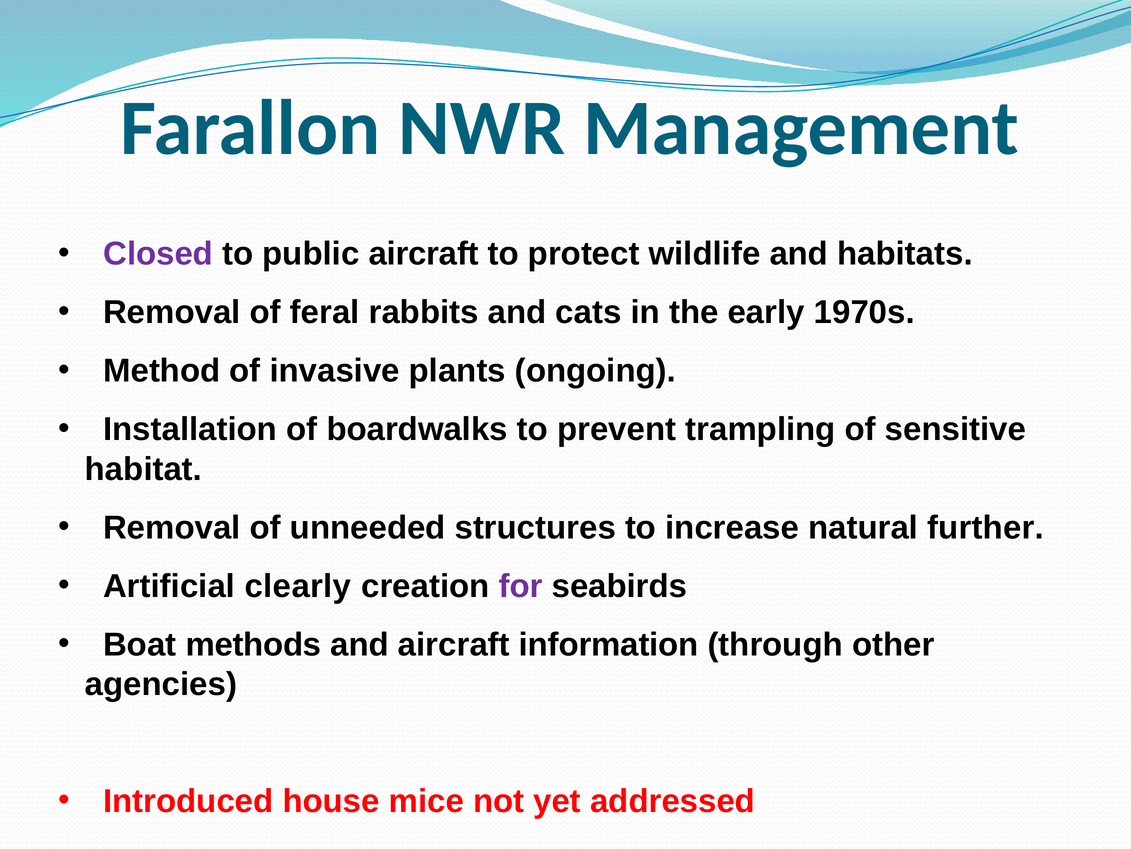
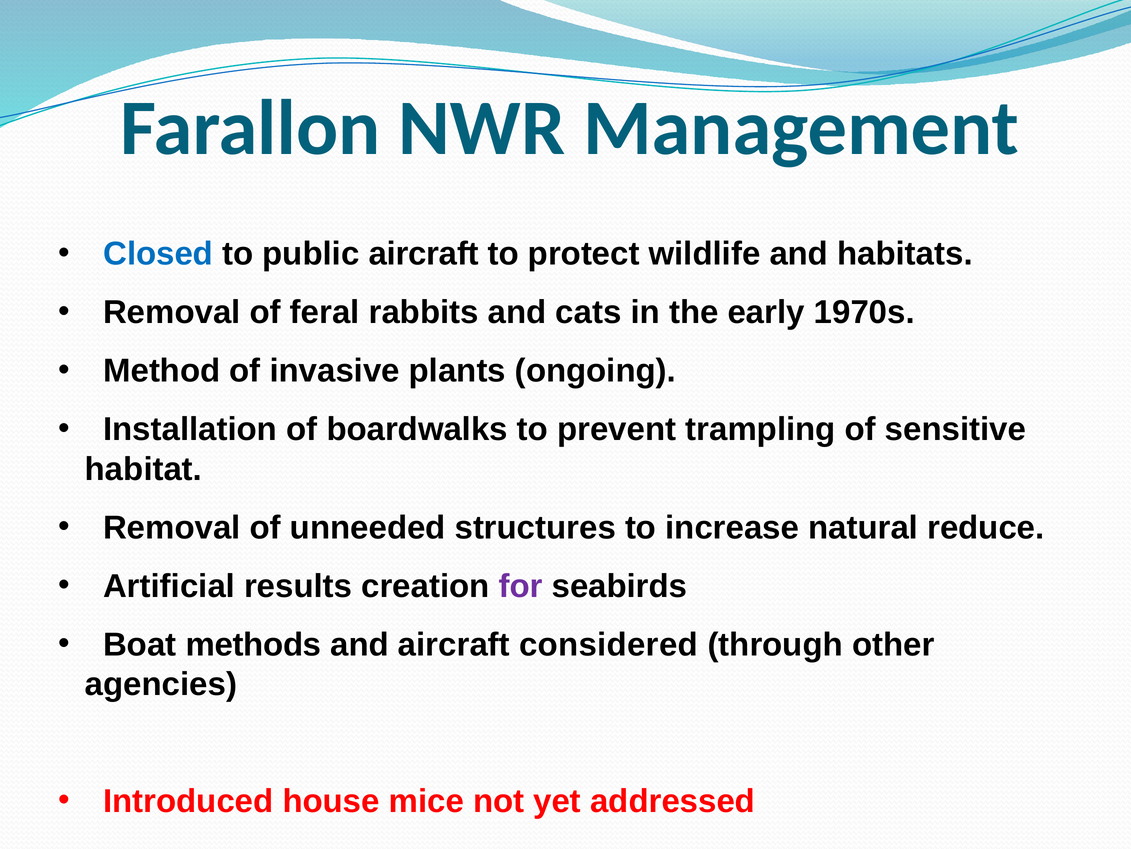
Closed colour: purple -> blue (158, 254)
further: further -> reduce (986, 527)
clearly: clearly -> results (298, 586)
information: information -> considered (608, 644)
